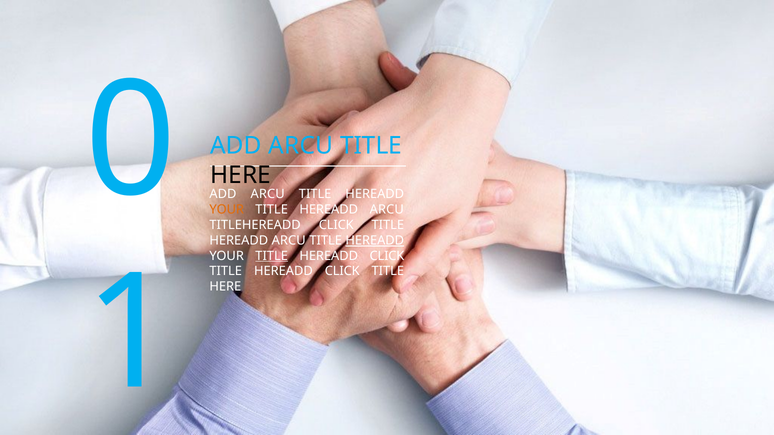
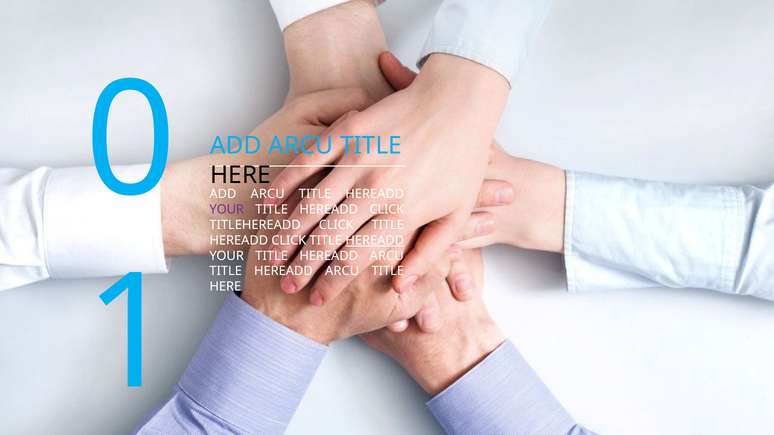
YOUR colour: orange -> purple (227, 210)
ARCU: ARCU -> CLICK (387, 210)
ARCU: ARCU -> CLICK (289, 241)
TITLE underline: present -> none (272, 256)
CLICK: CLICK -> ARCU (387, 256)
CLICK: CLICK -> ARCU (342, 271)
